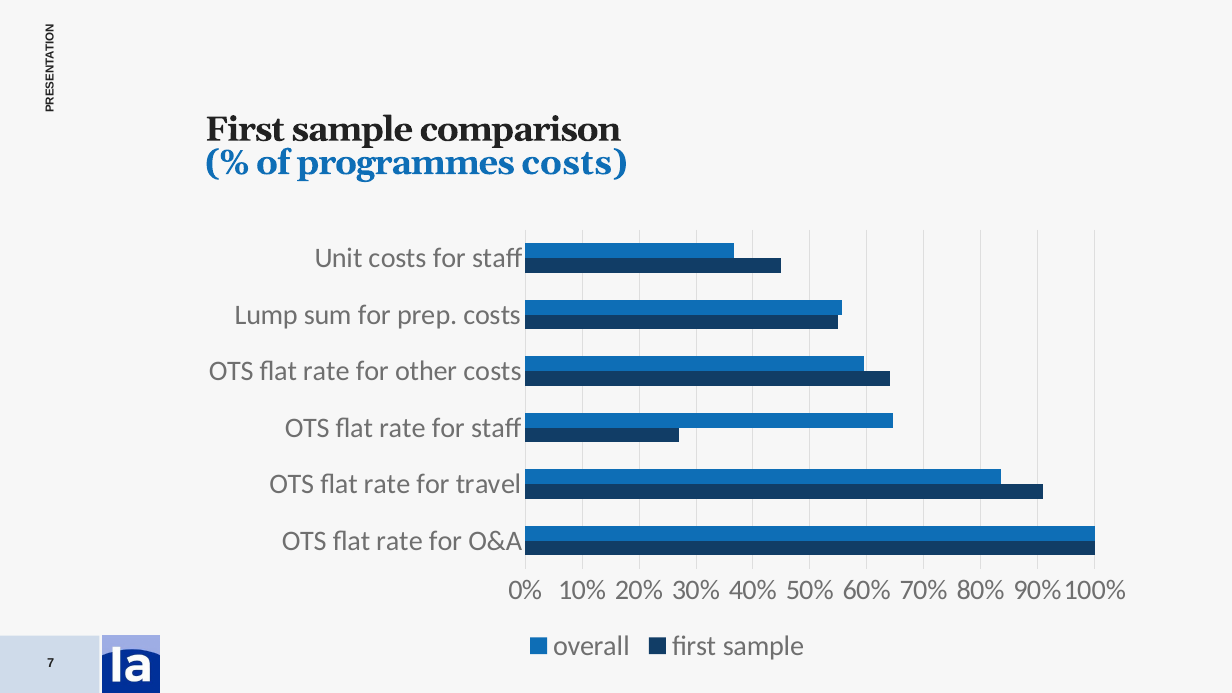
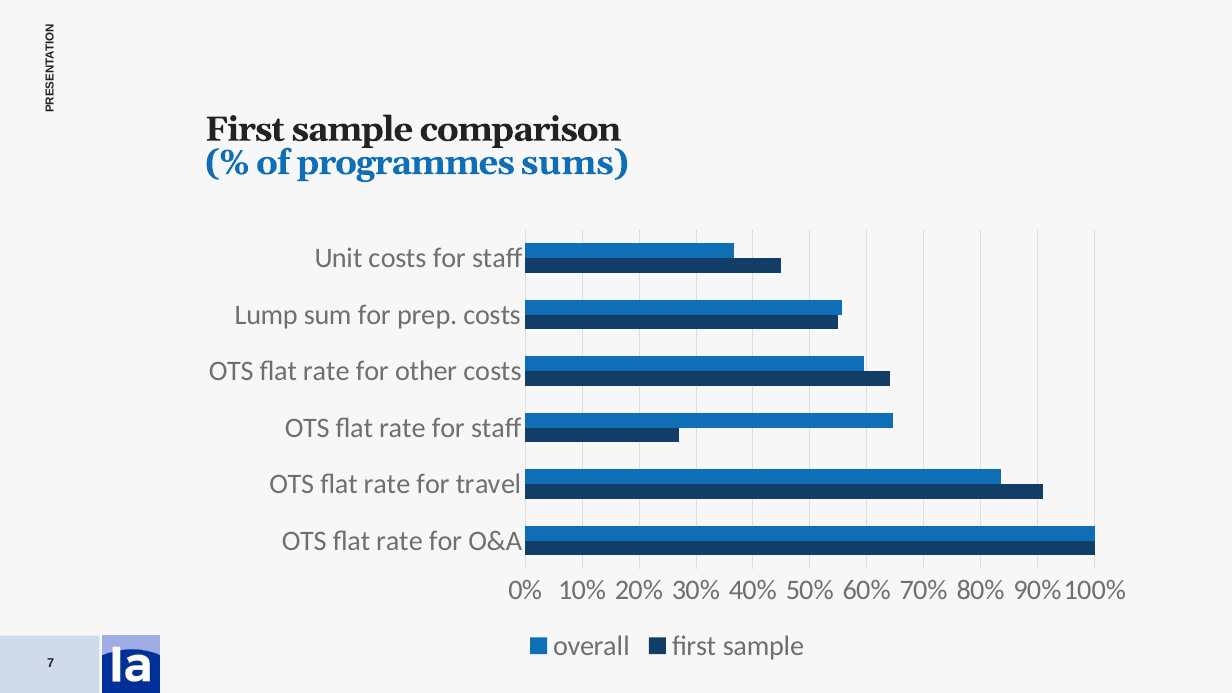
programmes costs: costs -> sums (575, 163)
